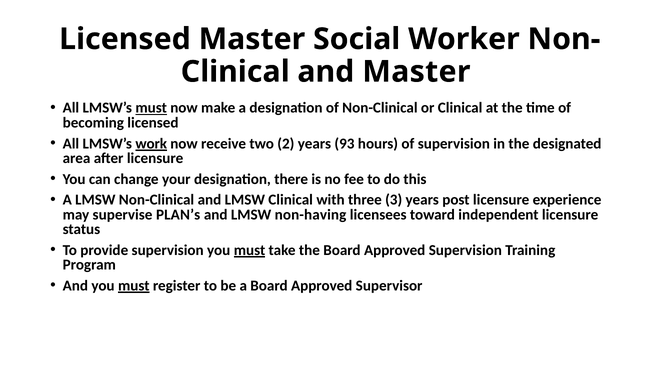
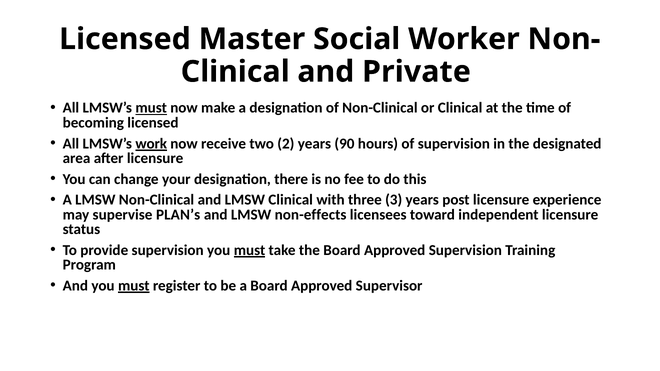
and Master: Master -> Private (416, 72)
93: 93 -> 90 (344, 144)
non-having: non-having -> non-effects (311, 215)
